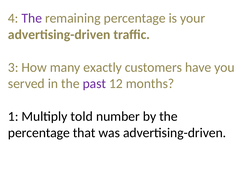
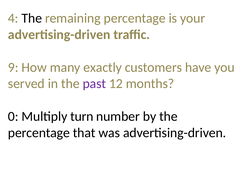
The colour: purple -> black (32, 18)
3: 3 -> 9 (13, 67)
1: 1 -> 0 (13, 116)
told: told -> turn (82, 116)
